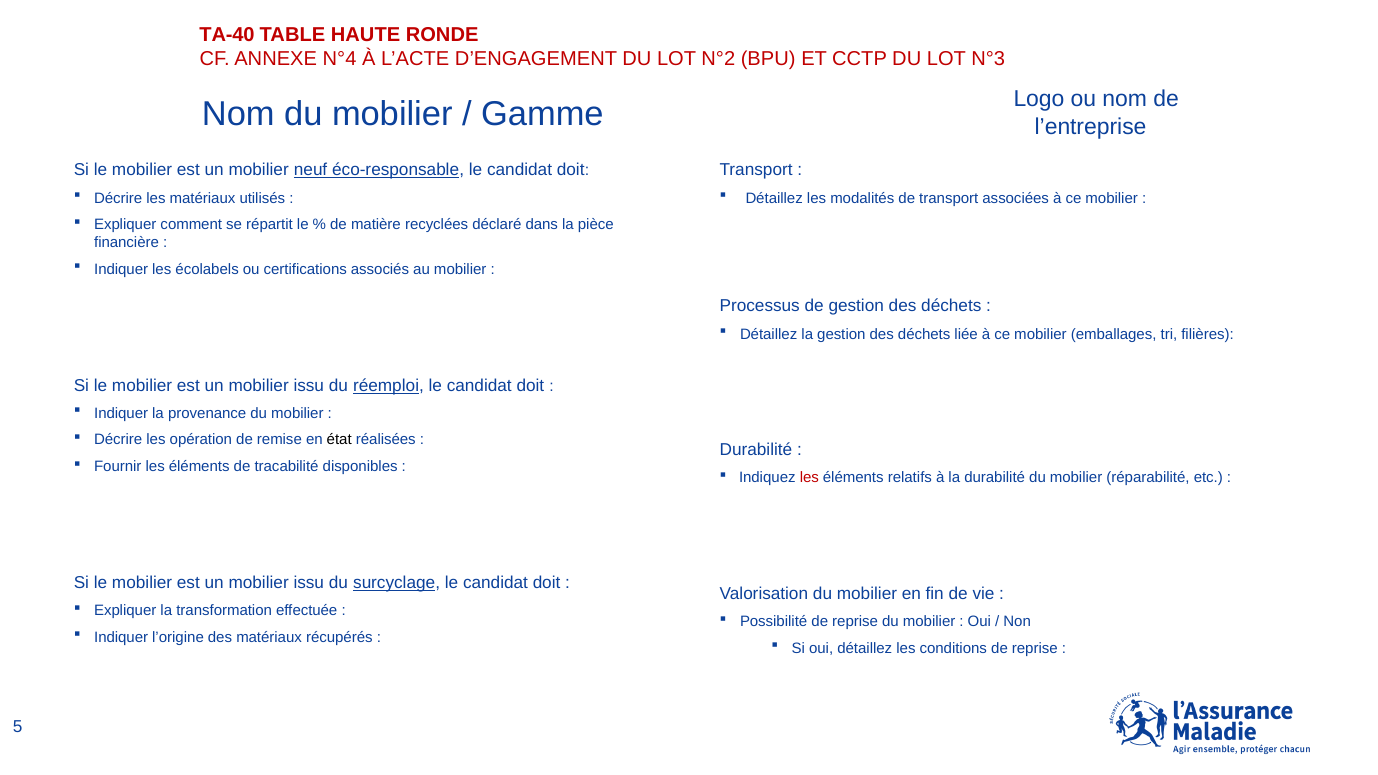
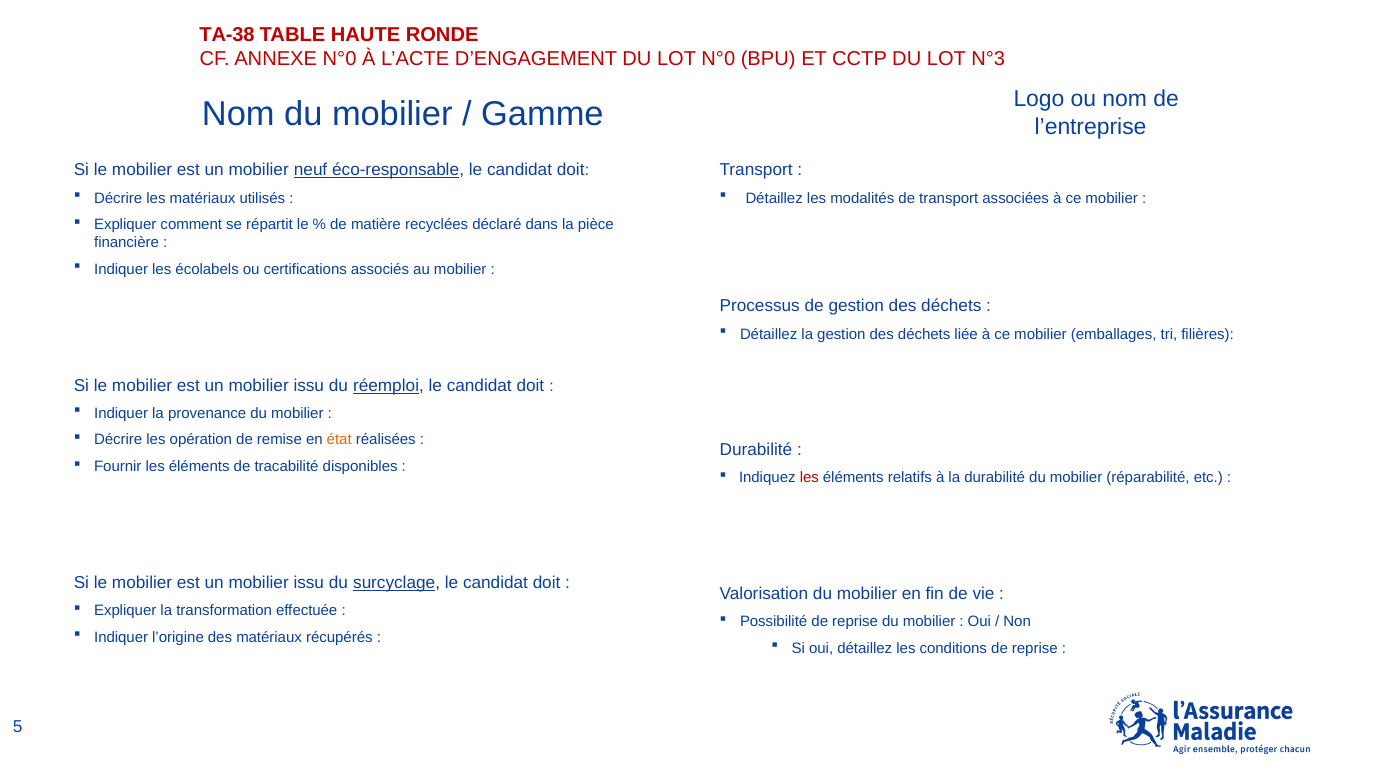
TA-40: TA-40 -> TA-38 (227, 35)
ANNEXE N°4: N°4 -> N°0 (340, 59)
LOT N°2: N°2 -> N°0 (718, 59)
état colour: black -> orange (339, 440)
